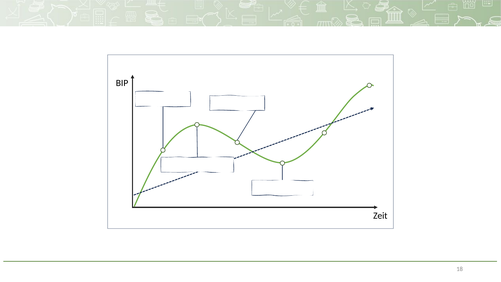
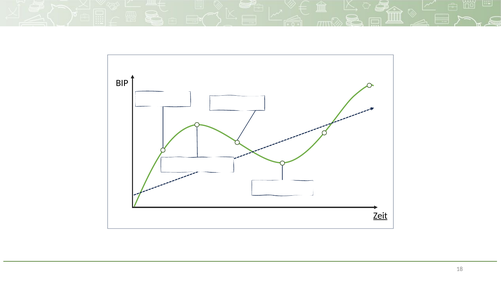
Zeit underline: none -> present (380, 215)
